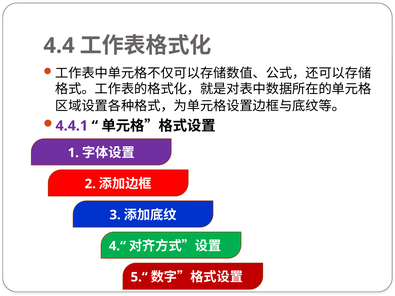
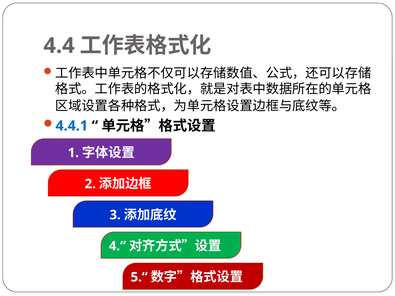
4.4.1 colour: purple -> blue (72, 126)
